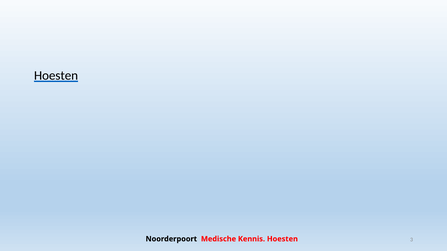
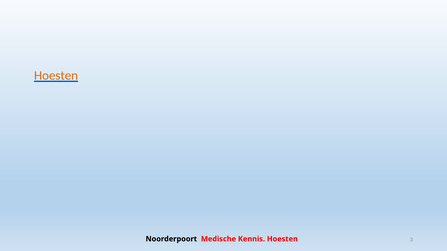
Hoesten colour: black -> orange (56, 76)
